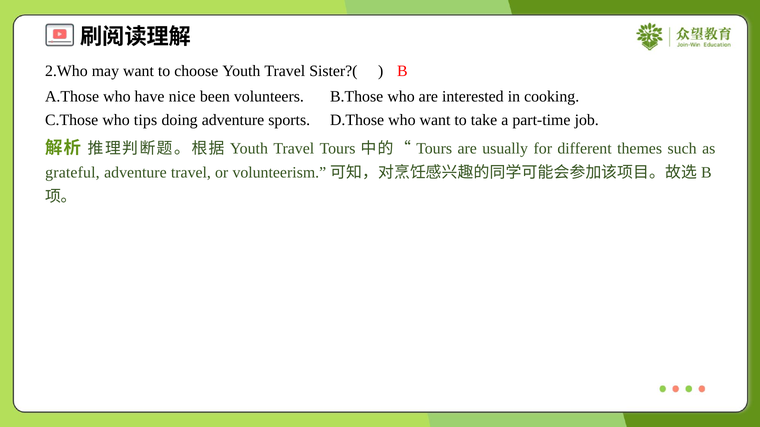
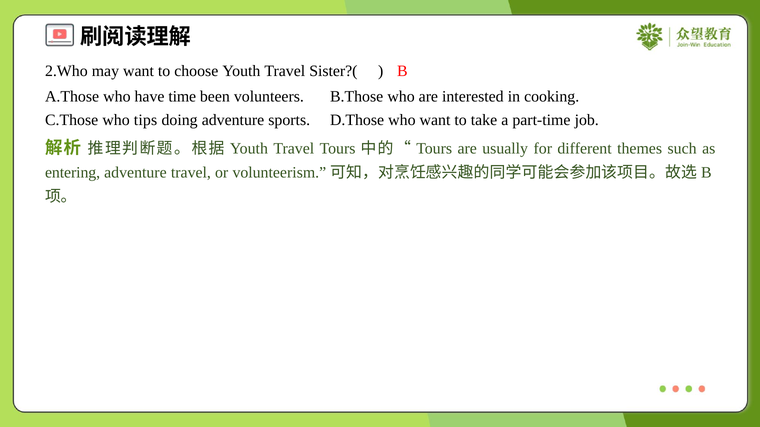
nice: nice -> time (182, 97)
grateful: grateful -> entering (73, 173)
